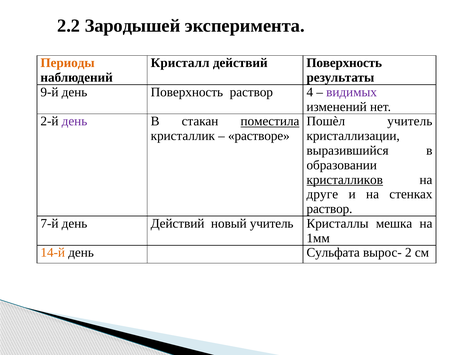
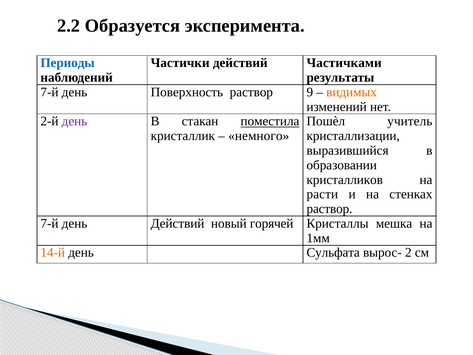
Зародышей: Зародышей -> Образуется (132, 26)
Периоды colour: orange -> blue (68, 63)
Кристалл: Кристалл -> Частички (180, 63)
действий Поверхность: Поверхность -> Частичками (344, 63)
9-й: 9-й -> 7-й (49, 92)
4: 4 -> 9 (310, 92)
видимых colour: purple -> orange (352, 92)
растворе: растворе -> немного (259, 136)
кристалликов underline: present -> none (345, 180)
друге: друге -> расти (322, 194)
новый учитель: учитель -> горячей (272, 223)
